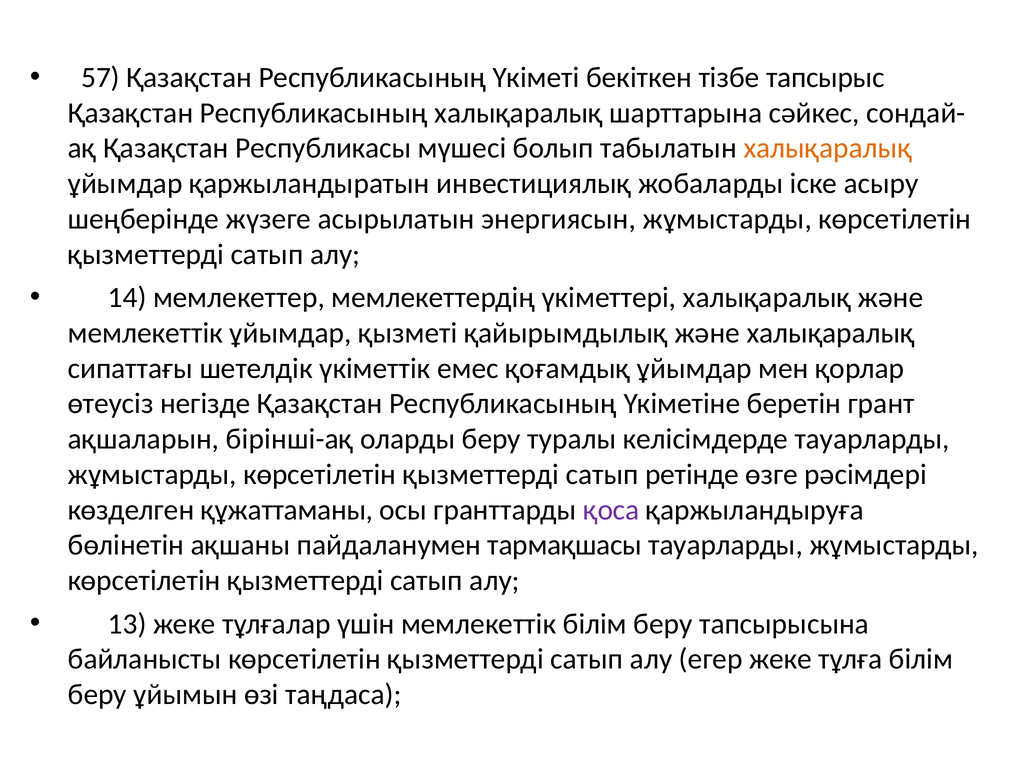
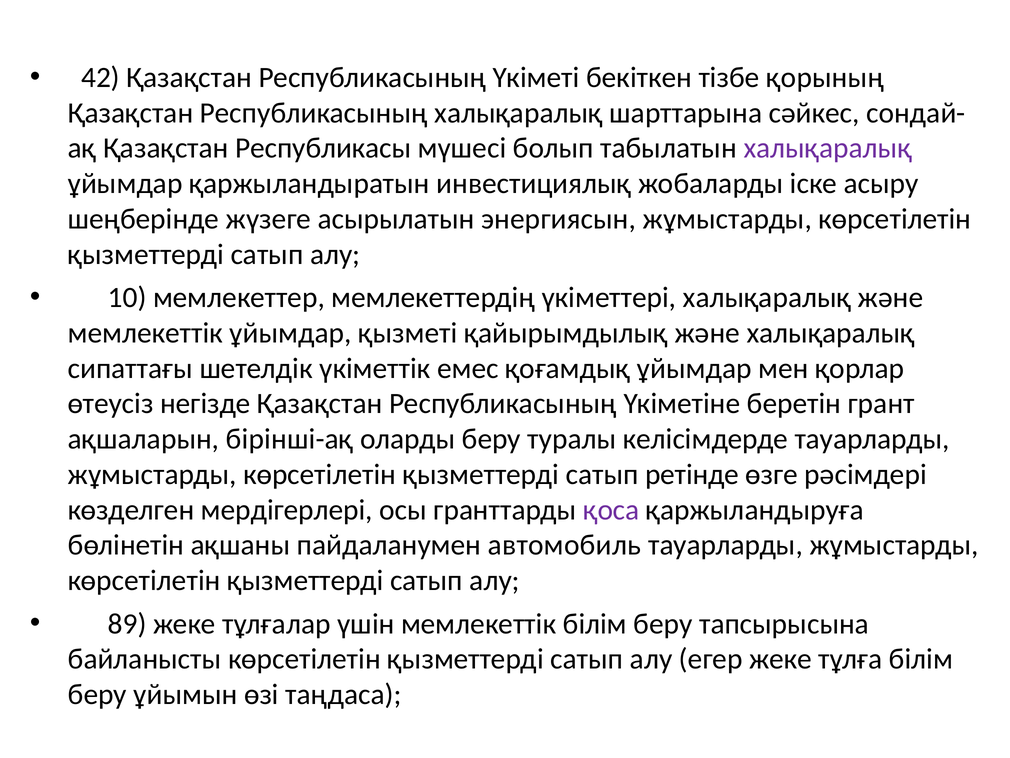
57: 57 -> 42 (100, 77)
тапсырыс: тапсырыс -> қорының (825, 77)
халықаралық colour: orange -> purple (828, 148)
14: 14 -> 10 (127, 297)
құжаттаманы: құжаттаманы -> мердігерлері (287, 510)
тармақшасы: тармақшасы -> автомобиль (564, 545)
13: 13 -> 89 (127, 623)
